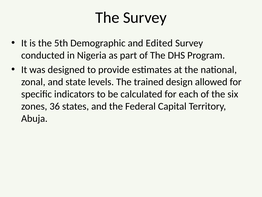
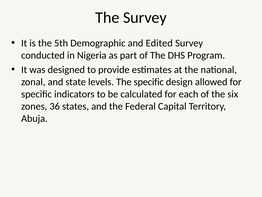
The trained: trained -> specific (149, 82)
